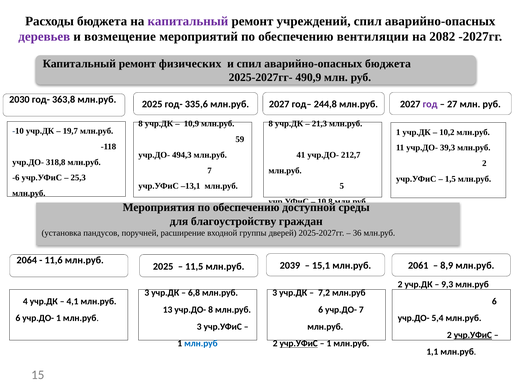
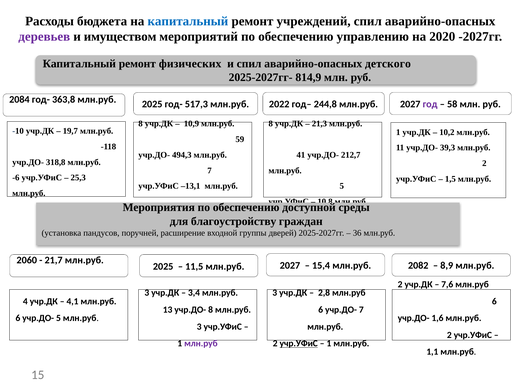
капитальный colour: purple -> blue (188, 21)
возмещение: возмещение -> имуществом (120, 37)
вентиляции: вентиляции -> управлению (373, 37)
2082: 2082 -> 2020 (442, 37)
аварийно-опасных бюджета: бюджета -> детского (388, 64)
490,9: 490,9 -> 814,9 (308, 77)
2030: 2030 -> 2084 (19, 100)
335,6: 335,6 -> 517,3 (196, 104)
2027: 2027 -> 2022 (279, 104)
27: 27 -> 58 (452, 104)
2064: 2064 -> 2060 (27, 260)
11,6: 11,6 -> 21,7 (54, 260)
11,5 млн.руб 2039: 2039 -> 2027 (290, 265)
15,1: 15,1 -> 15,4 (321, 265)
2061: 2061 -> 2082 (418, 265)
9,3: 9,3 -> 7,6 (447, 284)
6,8: 6,8 -> 3,4 (194, 292)
7,2: 7,2 -> 2,8 (324, 292)
учр.ДО- 1: 1 -> 5 (58, 318)
5,4: 5,4 -> 1,6 (437, 318)
учр.УФиС underline: present -> none (473, 335)
млн.руб colour: blue -> purple (201, 343)
